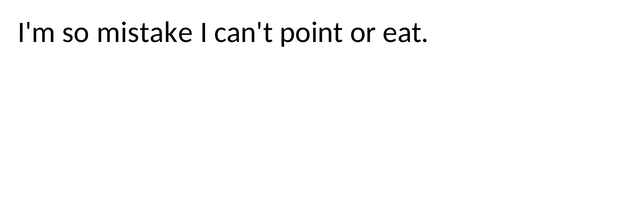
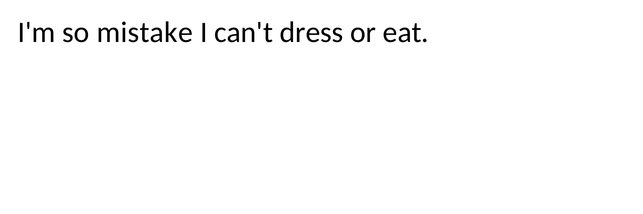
point: point -> dress (312, 33)
